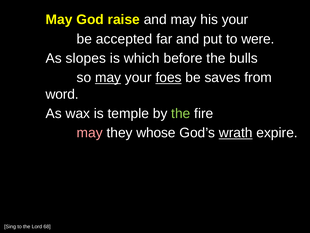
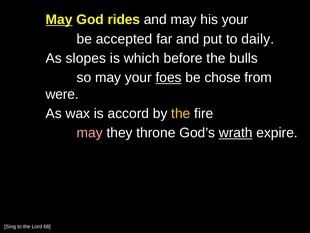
May underline: none -> present (59, 20)
raise: raise -> rides (124, 20)
were: were -> daily (258, 39)
may underline: present -> none (108, 77)
saves: saves -> chose (223, 77)
word: word -> were (62, 94)
temple: temple -> accord (128, 113)
the colour: light green -> yellow (181, 113)
whose: whose -> throne (156, 133)
